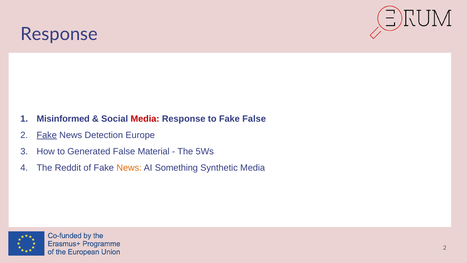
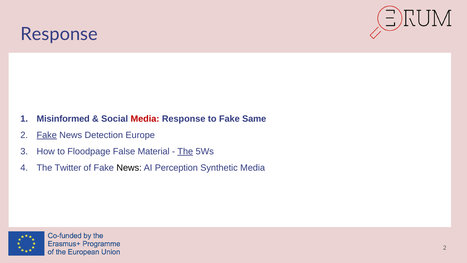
Fake False: False -> Same (254, 119)
Generated: Generated -> Floodpage (89, 151)
The underline: none -> present (185, 151)
Reddit: Reddit -> Twitter (68, 168)
News colour: orange -> black (129, 168)
Something: Something -> Perception (176, 168)
